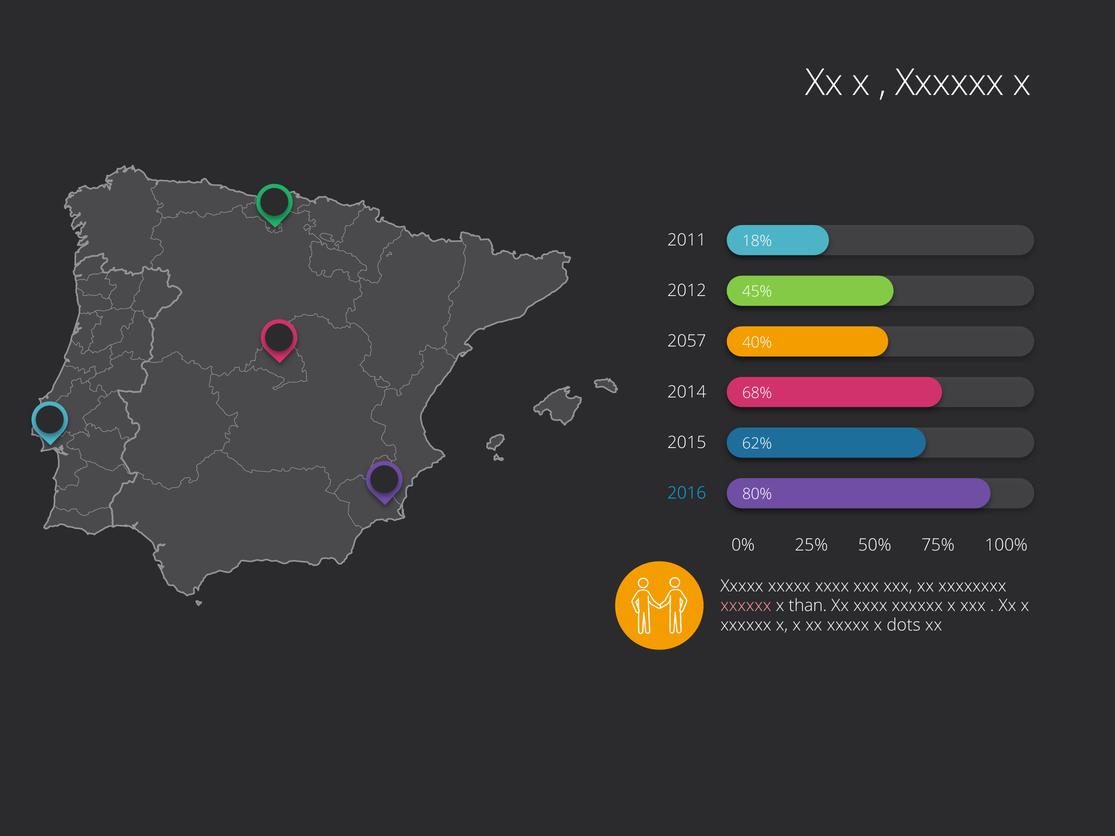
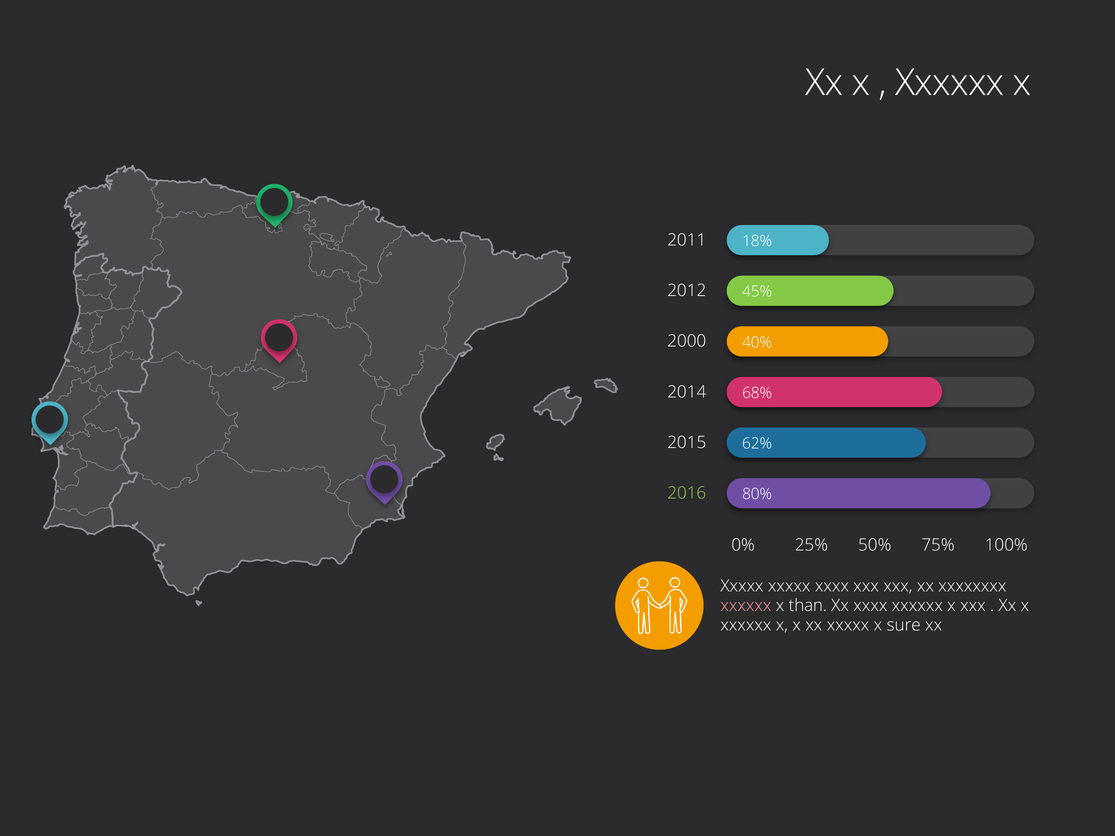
2057: 2057 -> 2000 (687, 341)
2016 colour: light blue -> light green (687, 493)
dots: dots -> sure (904, 625)
